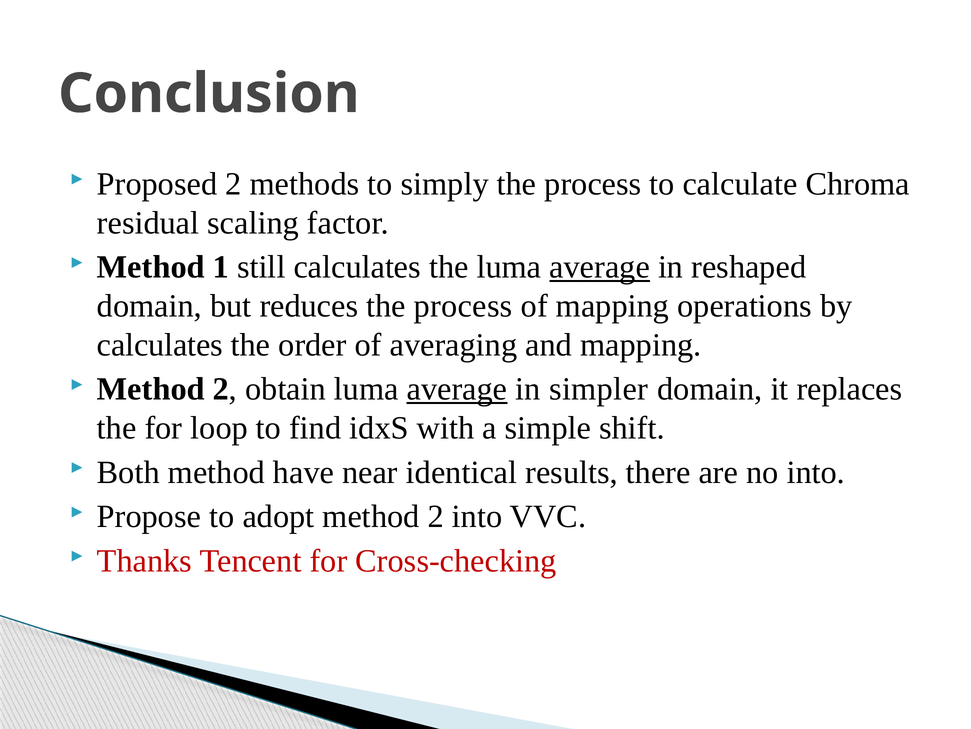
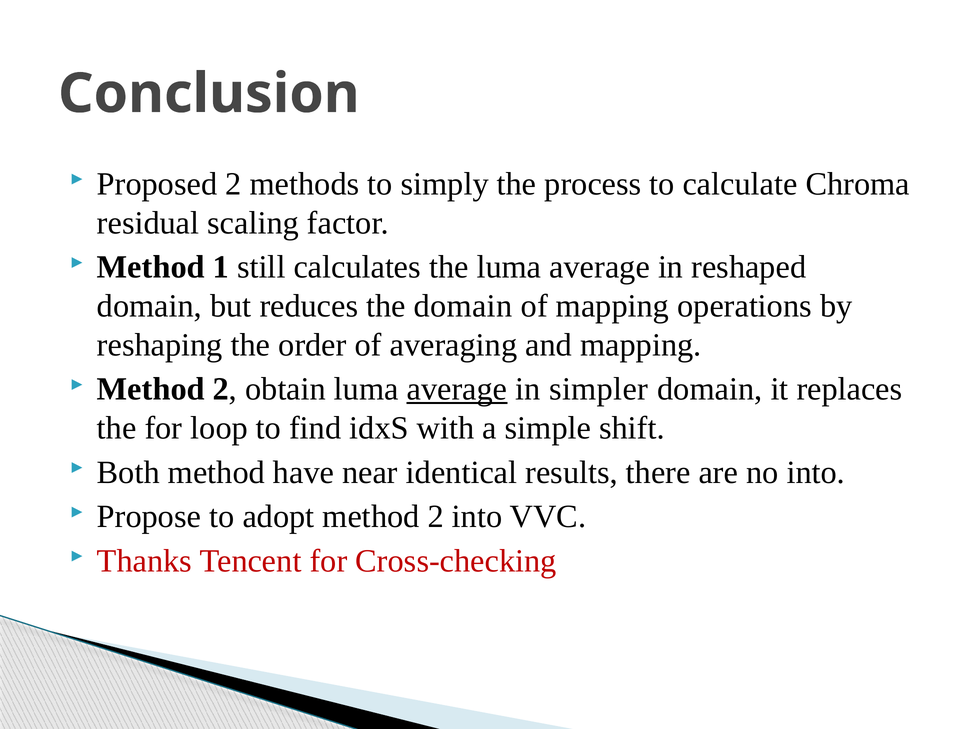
average underline: present -> none (600, 267)
reduces the process: process -> domain (463, 306)
calculates: calculates -> reshaping (160, 345)
